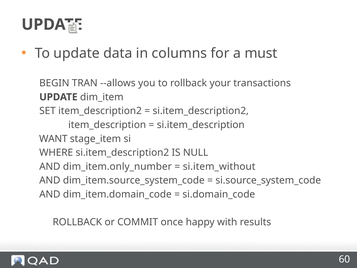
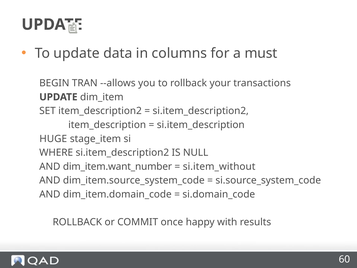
WANT: WANT -> HUGE (53, 139)
dim_item.only_number: dim_item.only_number -> dim_item.want_number (117, 166)
